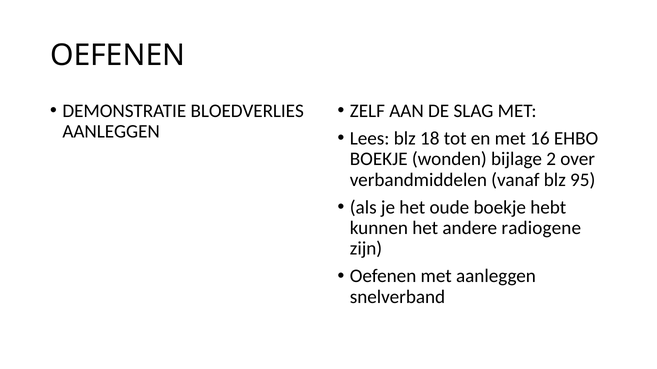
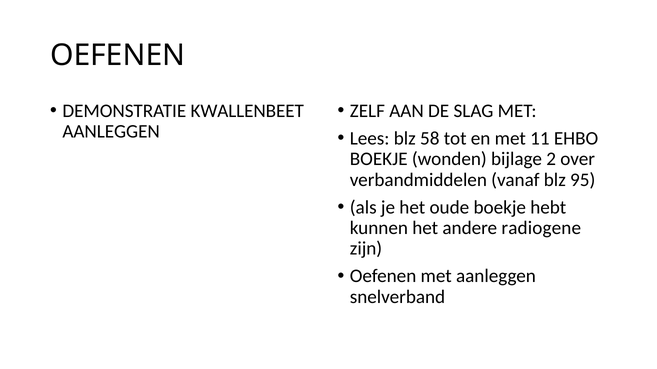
BLOEDVERLIES: BLOEDVERLIES -> KWALLENBEET (247, 111)
18: 18 -> 58 (430, 139)
16: 16 -> 11 (540, 139)
